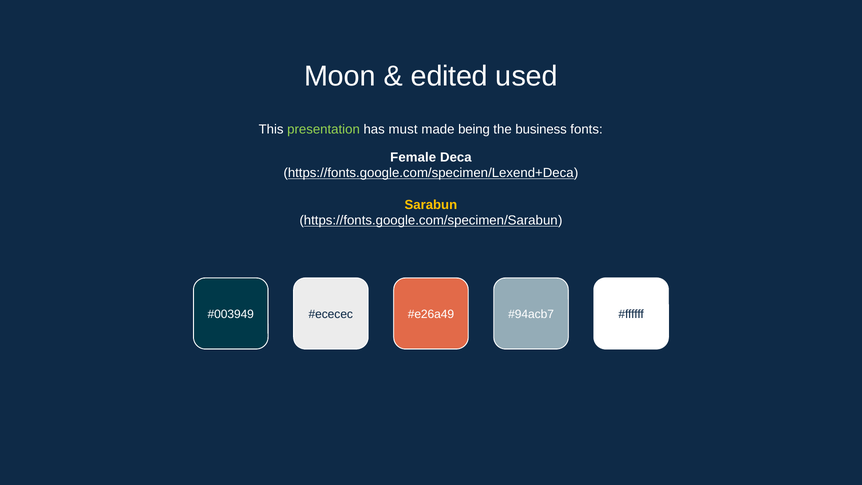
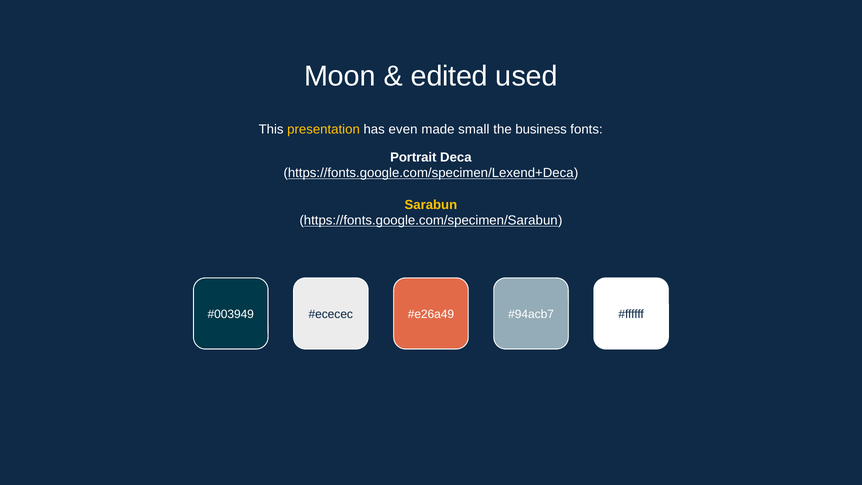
presentation colour: light green -> yellow (324, 129)
must: must -> even (403, 129)
being: being -> small (474, 129)
Female: Female -> Portrait (413, 157)
